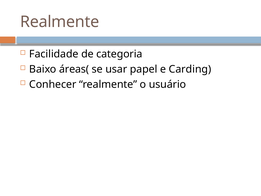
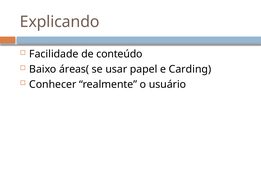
Realmente: Realmente -> Explicando (60, 22)
categoria: categoria -> conteúdo (119, 54)
